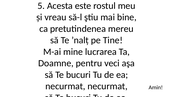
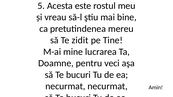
ʼnalț: ʼnalț -> zidit (80, 40)
